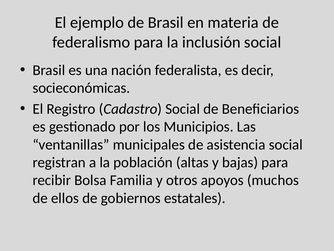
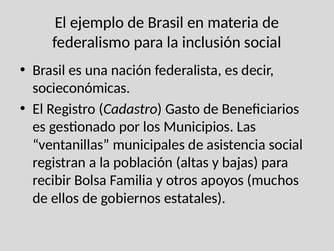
Cadastro Social: Social -> Gasto (183, 109)
